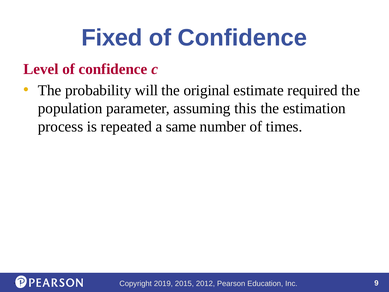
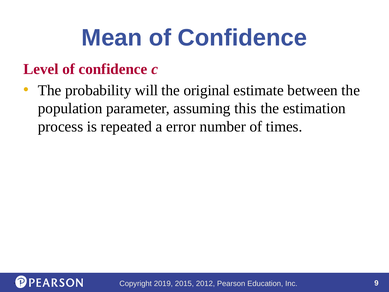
Fixed: Fixed -> Mean (112, 38)
required: required -> between (313, 90)
same: same -> error (181, 127)
